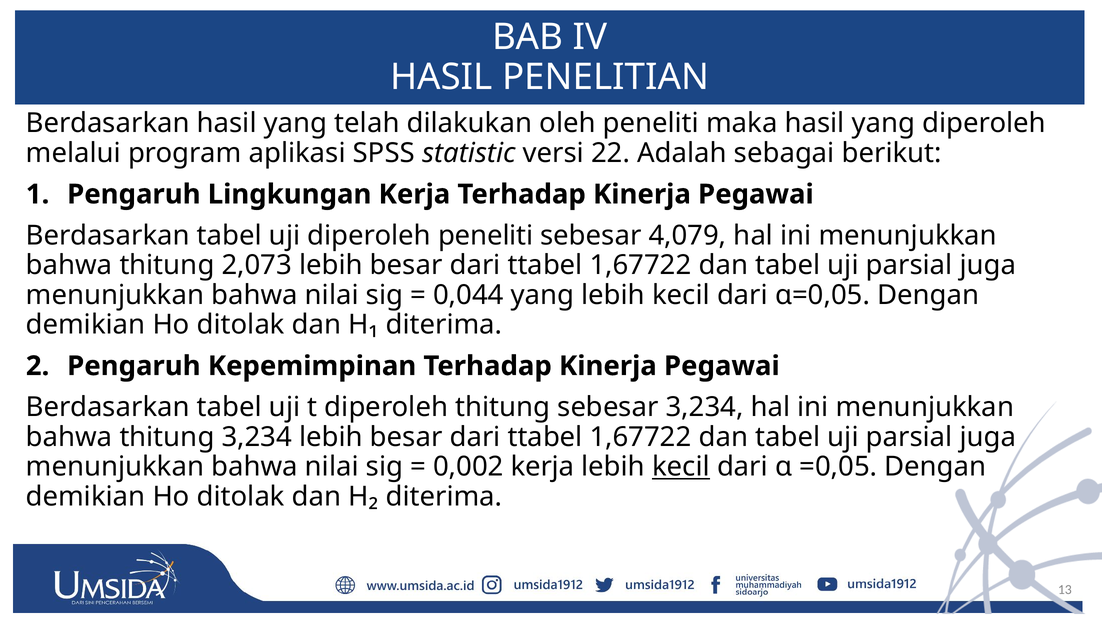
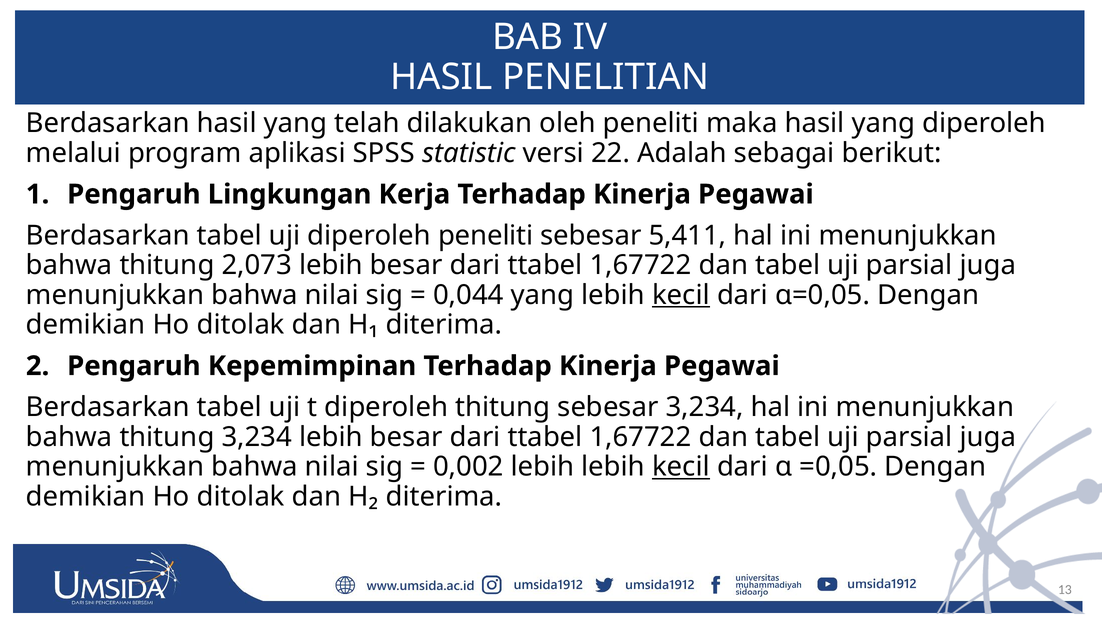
4,079: 4,079 -> 5,411 (688, 236)
kecil underline: none -> present (681, 295)
0,002 kerja: kerja -> lebih (542, 467)
